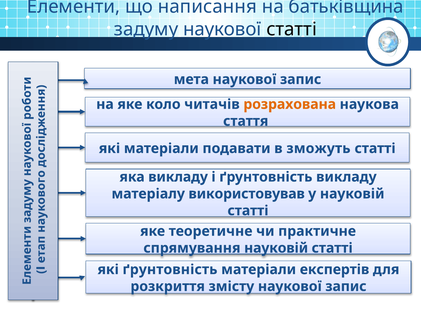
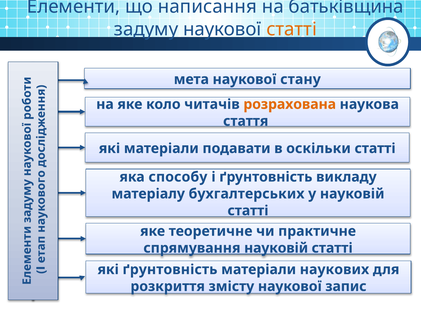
статті colour: black -> orange (292, 29)
мета наукової запис: запис -> стану (301, 79)
зможуть: зможуть -> оскільки (319, 148)
яка викладу: викладу -> способу (178, 177)
використовував: використовував -> бухгалтерських (247, 194)
експертів: експертів -> наукових (334, 269)
